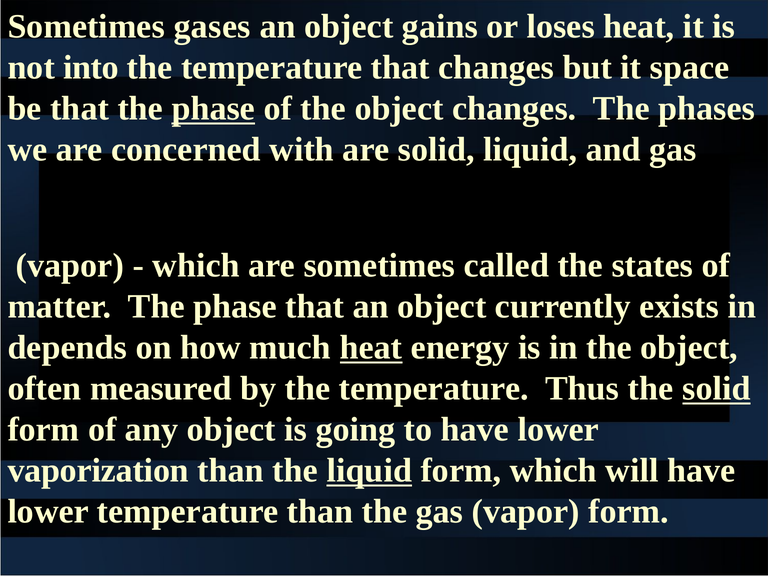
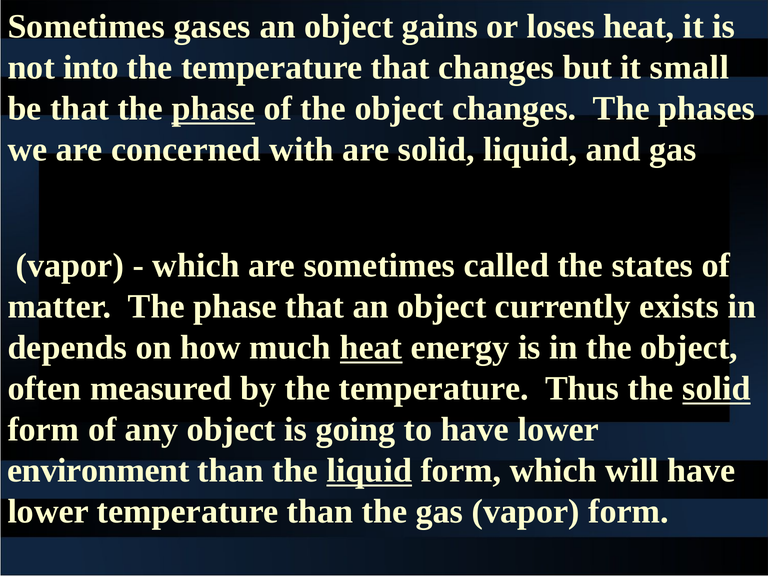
space: space -> small (689, 68)
vaporization: vaporization -> environment (98, 470)
